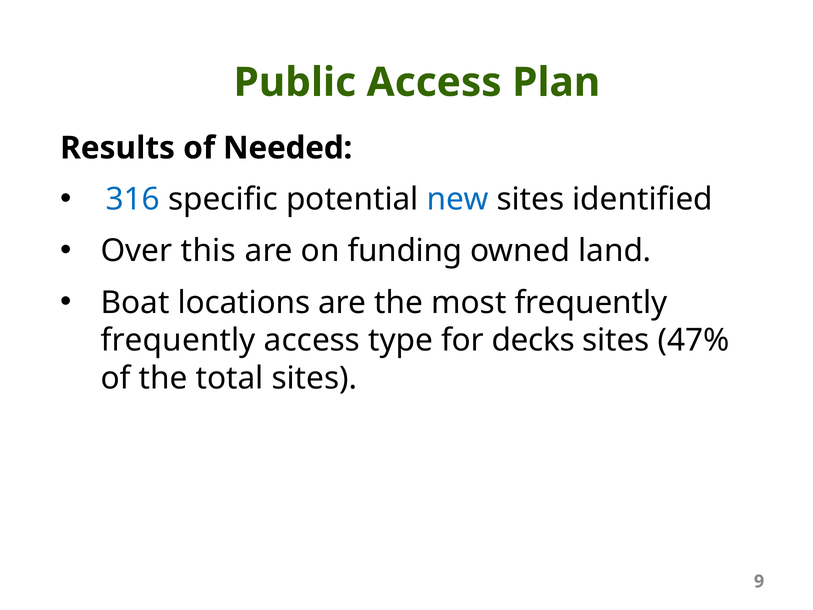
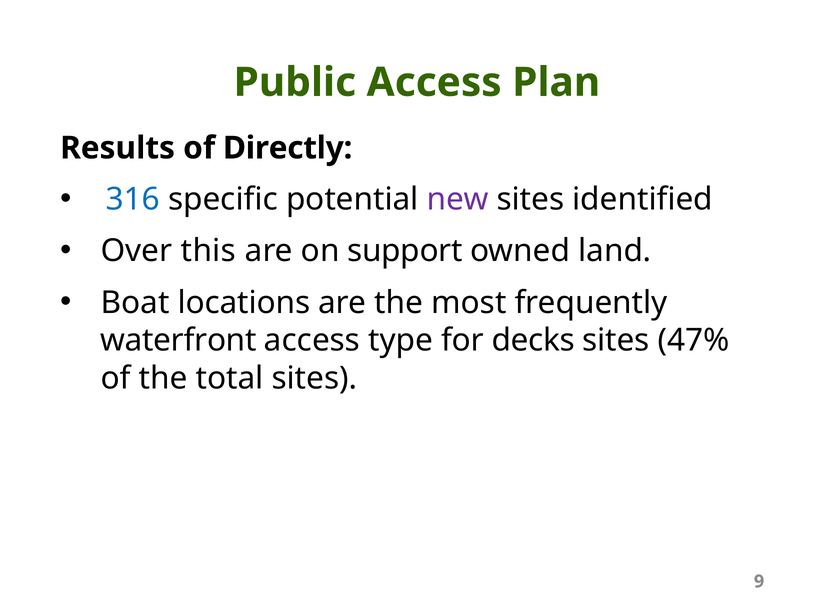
Needed: Needed -> Directly (288, 148)
new colour: blue -> purple (458, 199)
funding: funding -> support (405, 251)
frequently: frequently -> waterfront (178, 340)
